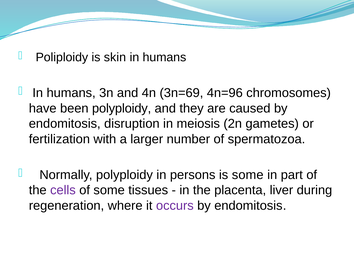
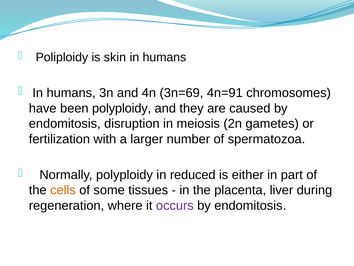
4n=96: 4n=96 -> 4n=91 (225, 93)
persons: persons -> reduced (193, 175)
is some: some -> either (248, 175)
cells colour: purple -> orange (63, 190)
